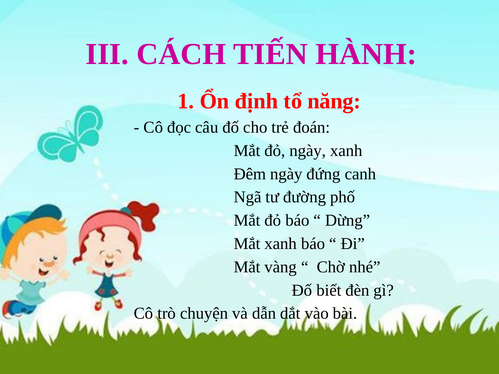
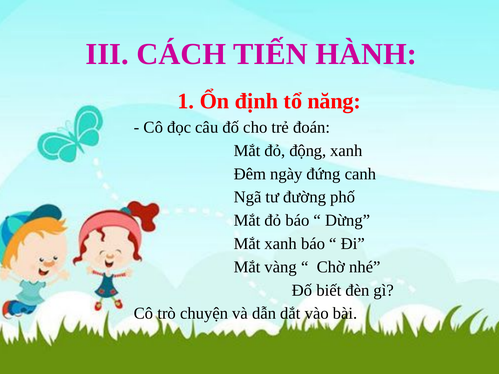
đỏ ngày: ngày -> động (308, 151)
